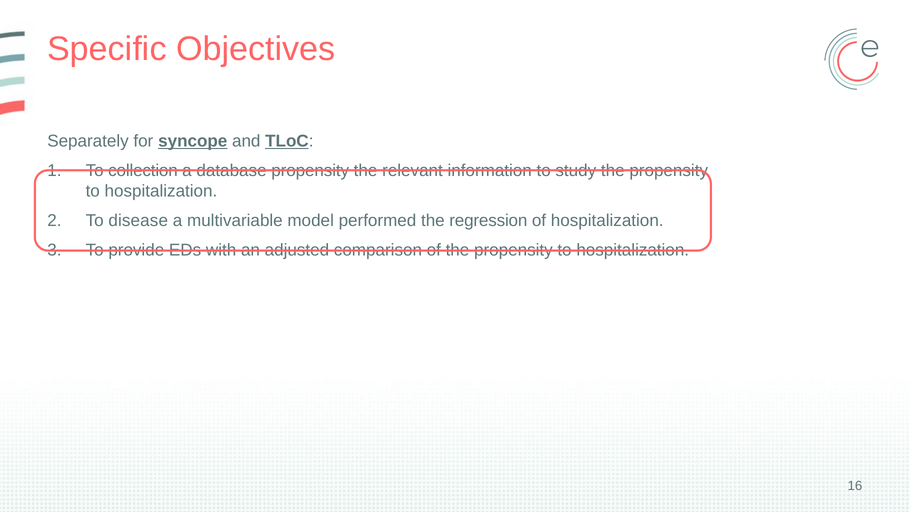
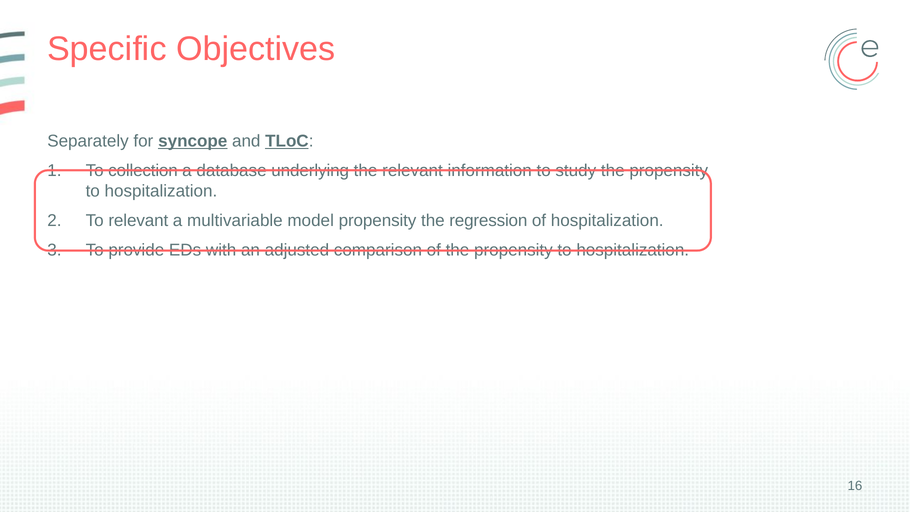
database propensity: propensity -> underlying (310, 171)
To disease: disease -> relevant (138, 221)
model performed: performed -> propensity (378, 221)
